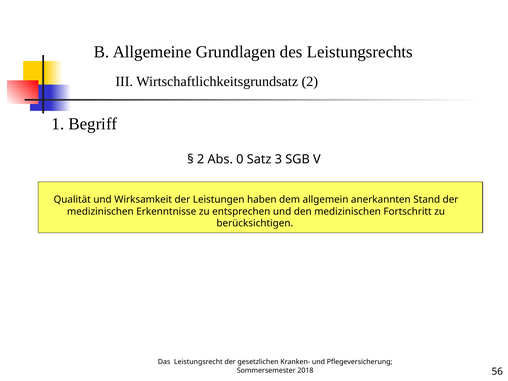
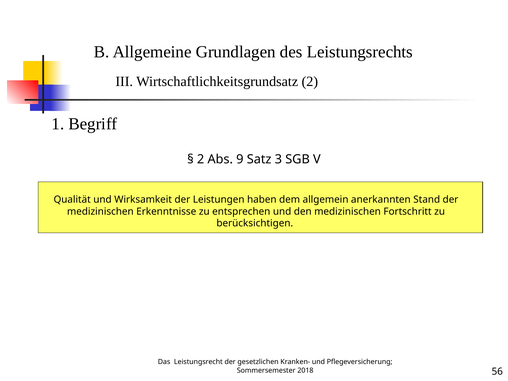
0: 0 -> 9 (240, 159)
